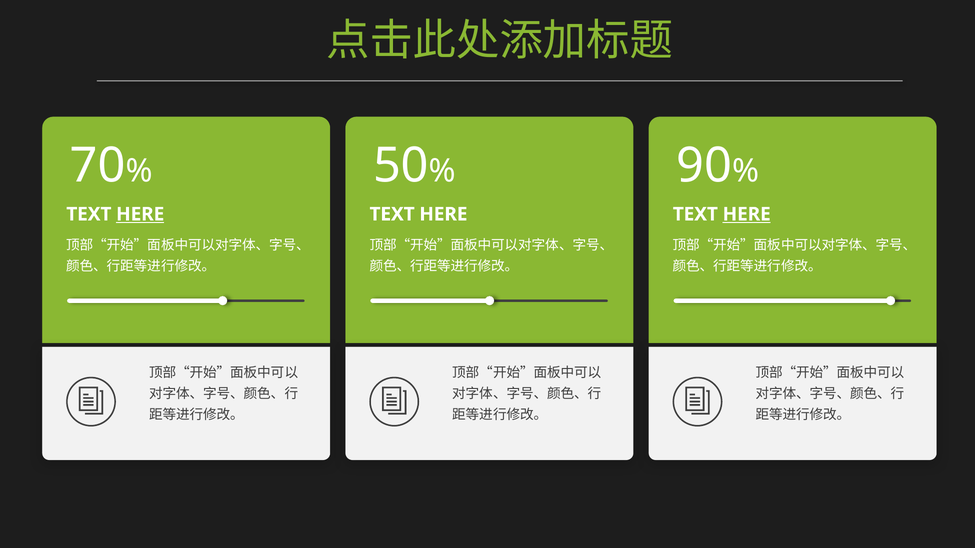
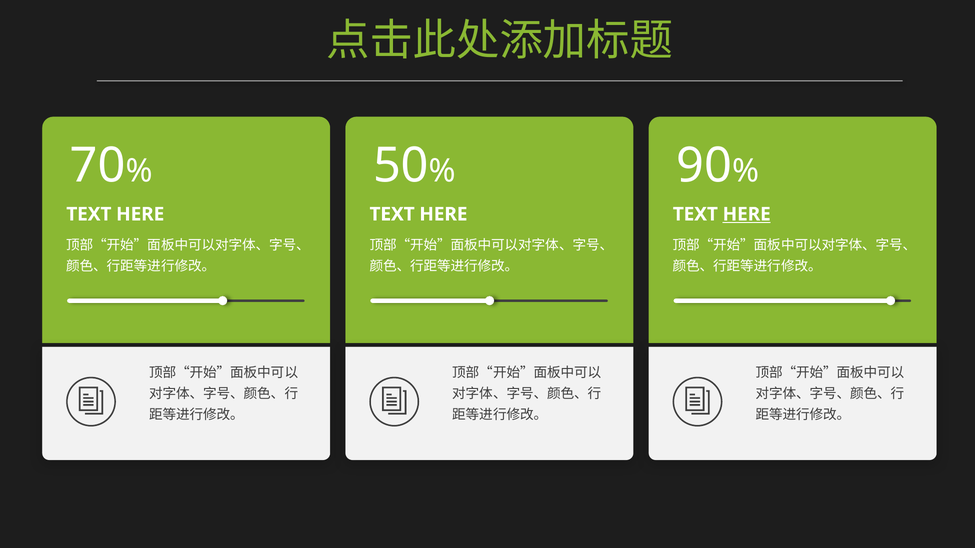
HERE underline: present -> none (140, 214)
